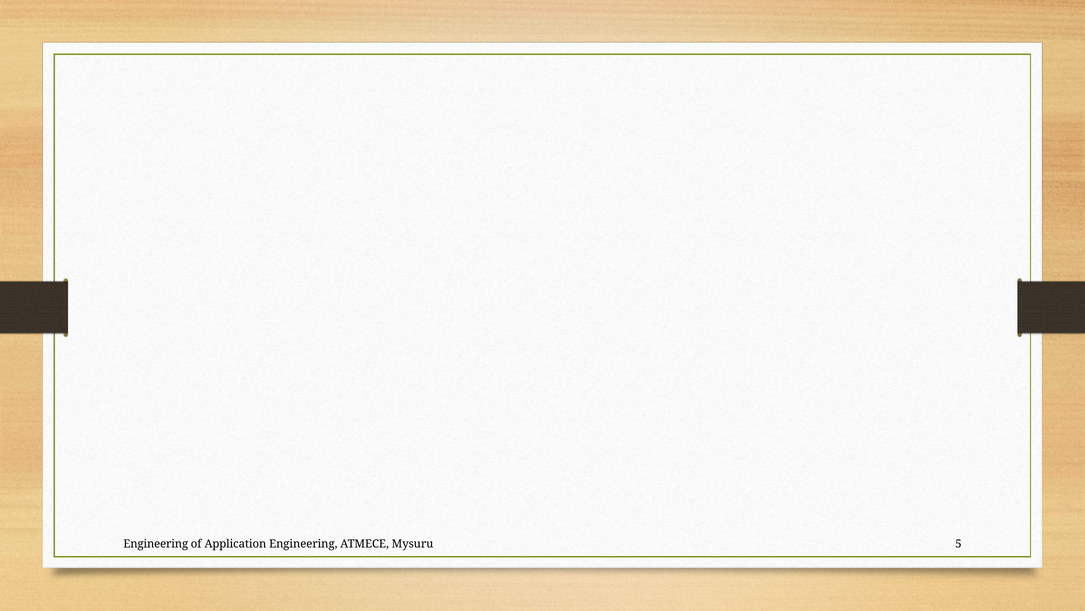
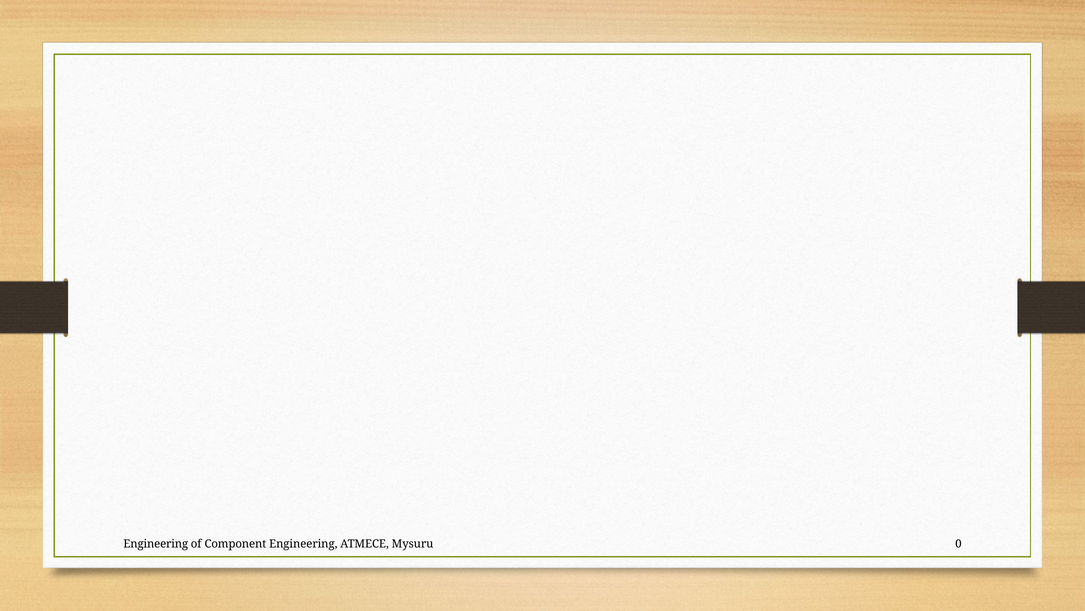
Application: Application -> Component (235, 544)
5: 5 -> 0 (958, 544)
